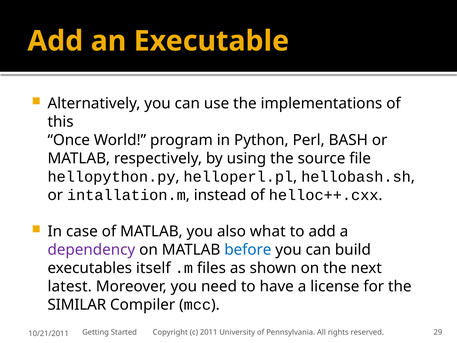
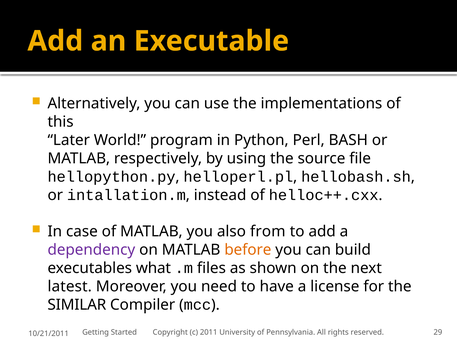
Once: Once -> Later (69, 140)
what: what -> from (268, 231)
before colour: blue -> orange (248, 250)
itself: itself -> what (153, 268)
